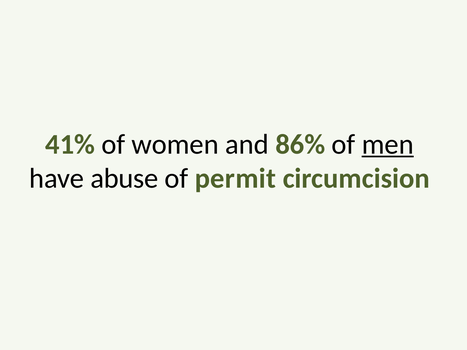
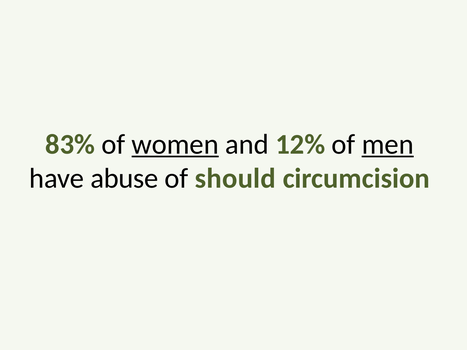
41%: 41% -> 83% (70, 144)
women underline: none -> present (175, 144)
86%: 86% -> 12% (300, 144)
permit: permit -> should (235, 179)
